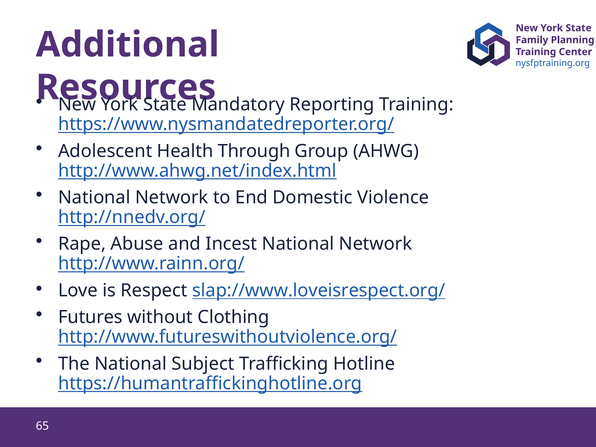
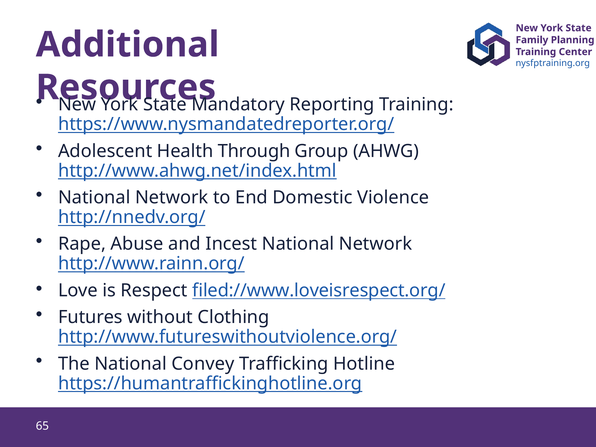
slap://www.loveisrespect.org/: slap://www.loveisrespect.org/ -> filed://www.loveisrespect.org/ (319, 290)
Subject: Subject -> Convey (203, 364)
